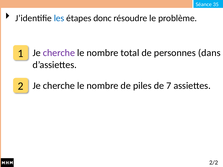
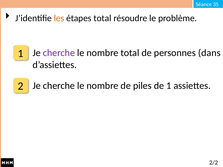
les colour: blue -> orange (59, 18)
étapes donc: donc -> total (102, 18)
de 7: 7 -> 1 (169, 86)
